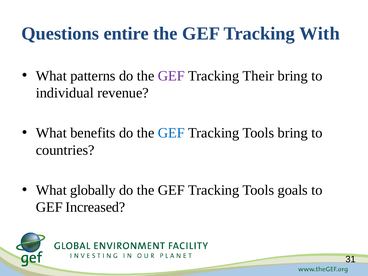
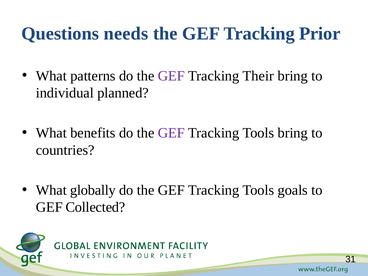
entire: entire -> needs (126, 33)
With: With -> Prior (320, 33)
revenue: revenue -> planned (123, 93)
GEF colour: blue -> purple (171, 133)
Increased: Increased -> Collected (95, 207)
